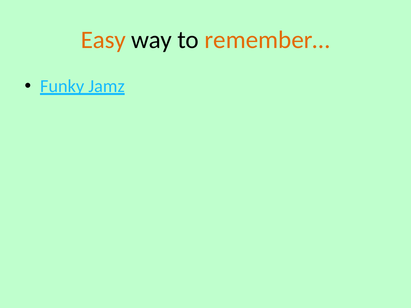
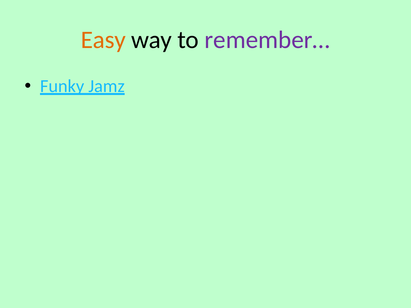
remember… colour: orange -> purple (267, 40)
